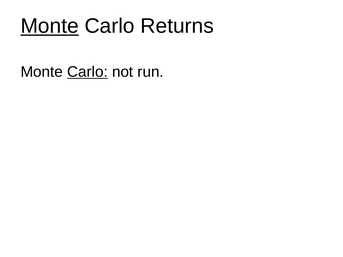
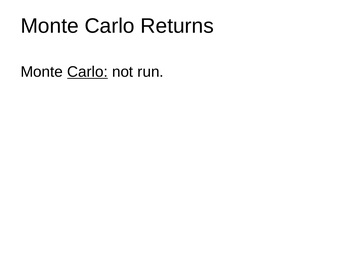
Monte underline: present -> none (50, 26)
